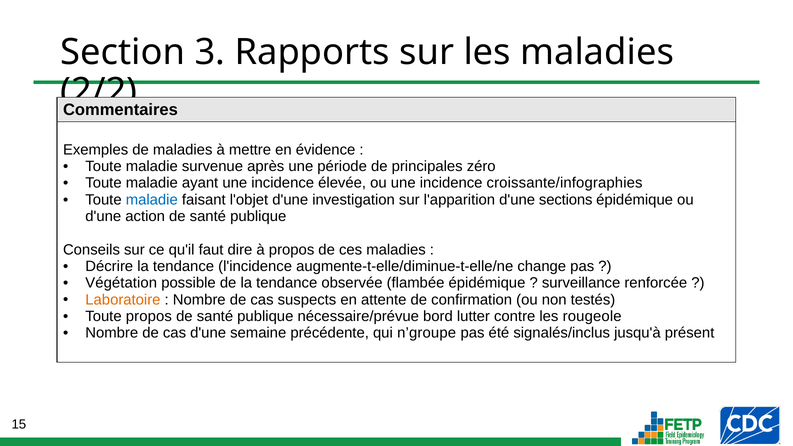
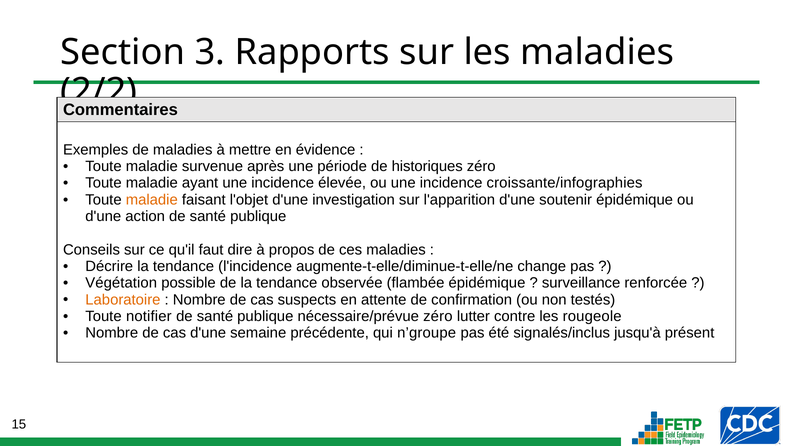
principales: principales -> historiques (427, 166)
maladie colour: blue -> orange (152, 200)
sections: sections -> soutenir (566, 200)
Toute propos: propos -> notifier (149, 316)
nécessaire/prévue bord: bord -> zéro (438, 316)
